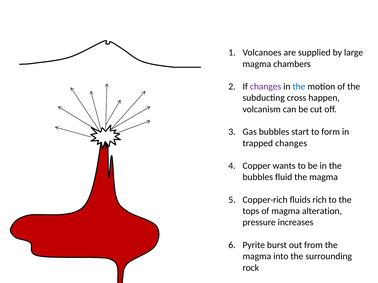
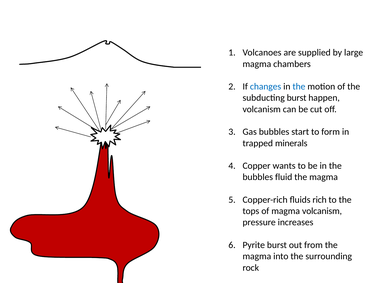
changes colour: purple -> blue (266, 87)
subducting cross: cross -> burst (297, 98)
trapped changes: changes -> minerals (291, 143)
magma alteration: alteration -> volcanism (322, 211)
